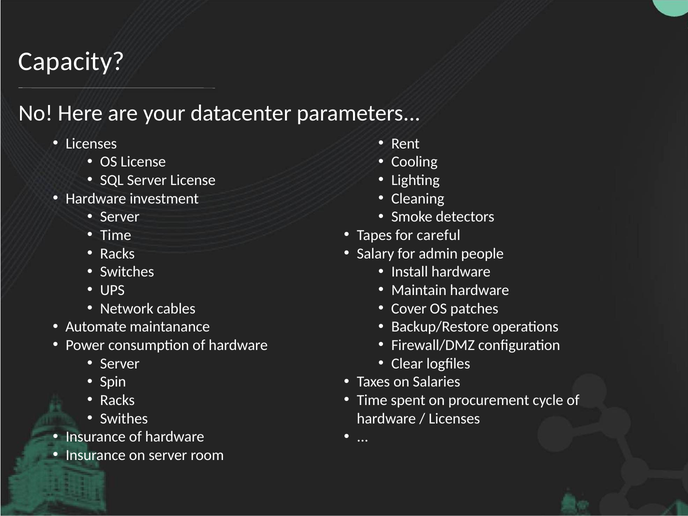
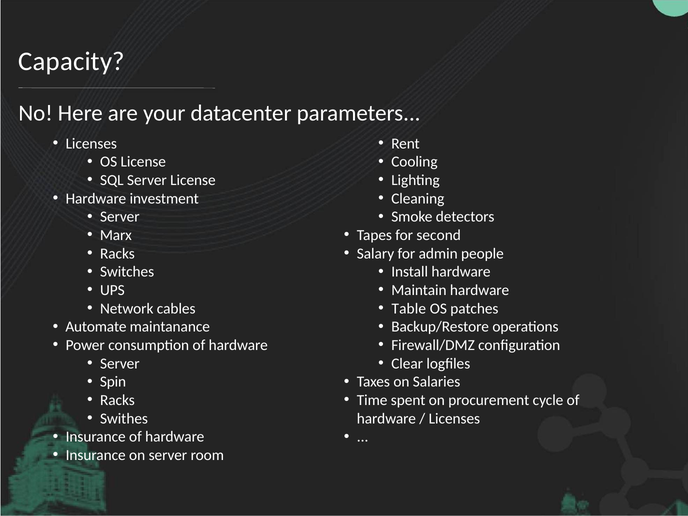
Time: Time -> Marx (116, 235)
careful: careful -> second (439, 235)
Cover: Cover -> Table (409, 309)
